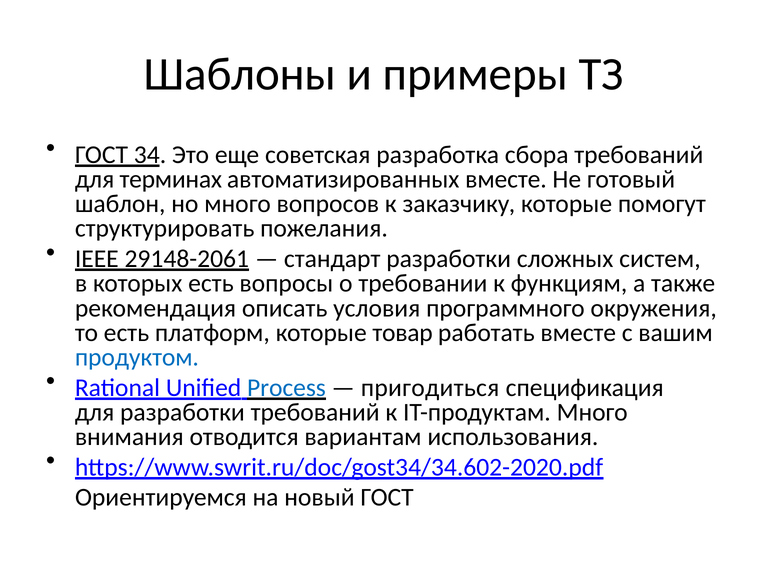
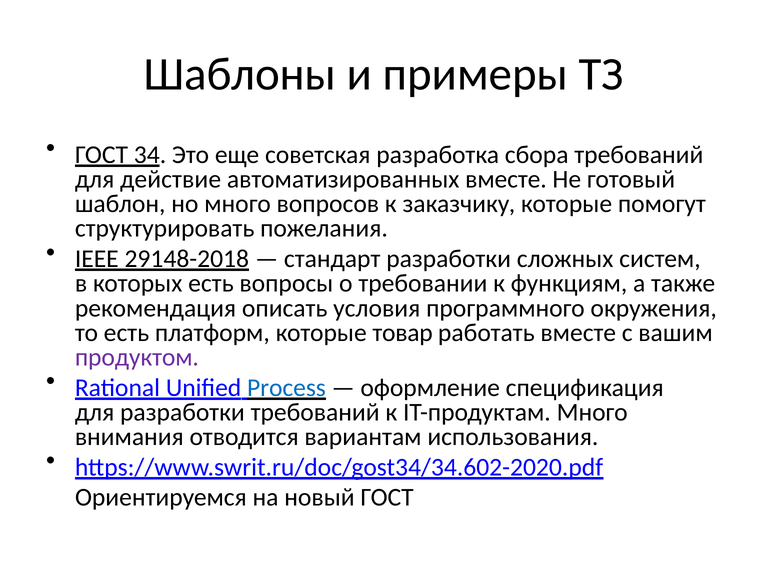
терминах: терминах -> действие (171, 179)
29148-2061: 29148-2061 -> 29148-2018 (187, 259)
продуктом colour: blue -> purple (137, 357)
пригодиться: пригодиться -> оформление (430, 388)
